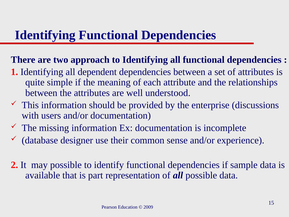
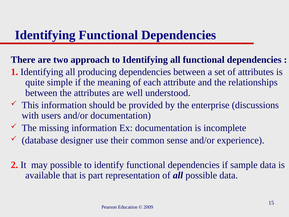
dependent: dependent -> producing (97, 72)
